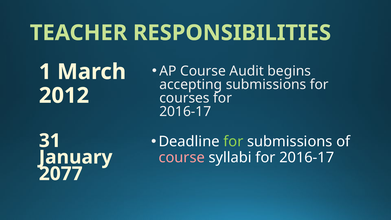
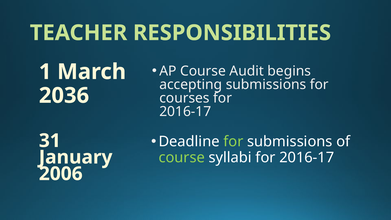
2012: 2012 -> 2036 (64, 96)
course colour: pink -> light green (182, 157)
2077: 2077 -> 2006 (61, 174)
